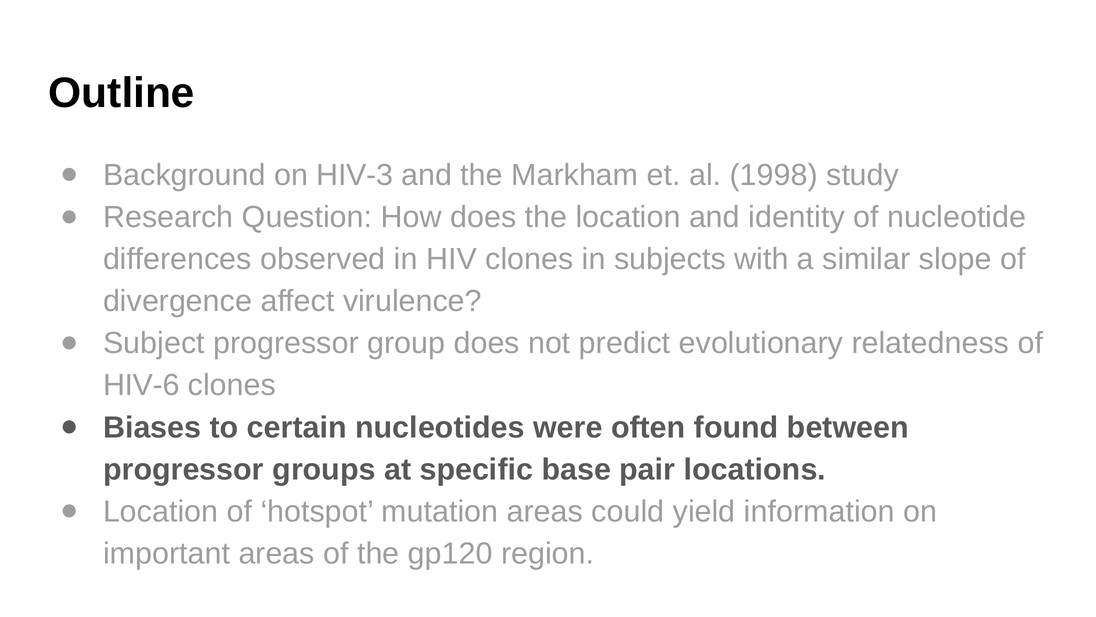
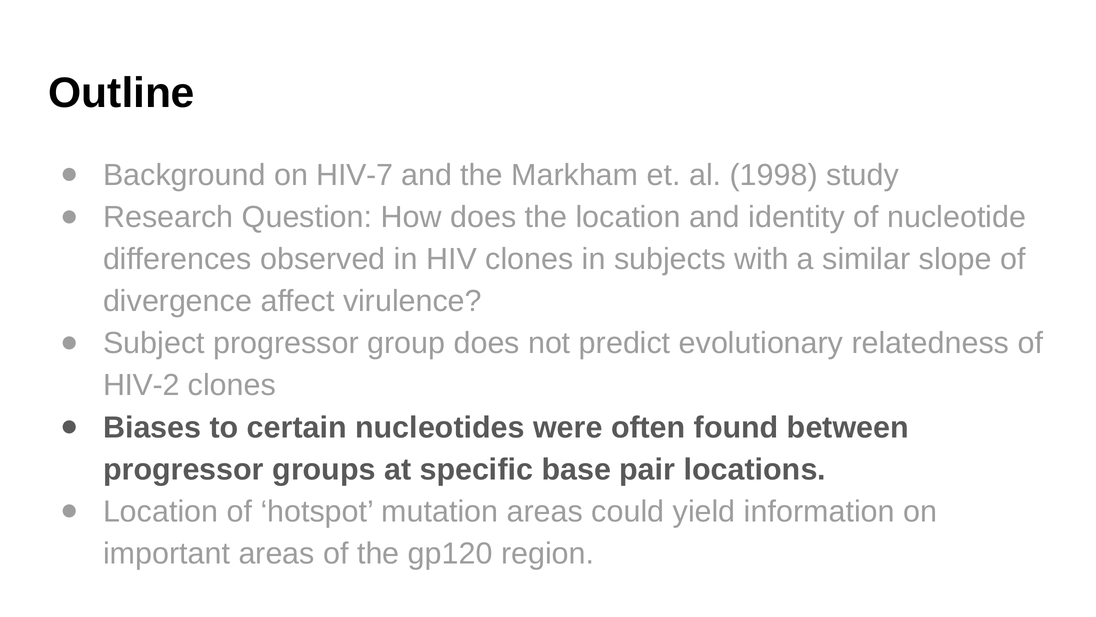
HIV-3: HIV-3 -> HIV-7 (355, 175)
HIV-6: HIV-6 -> HIV-2 (141, 385)
